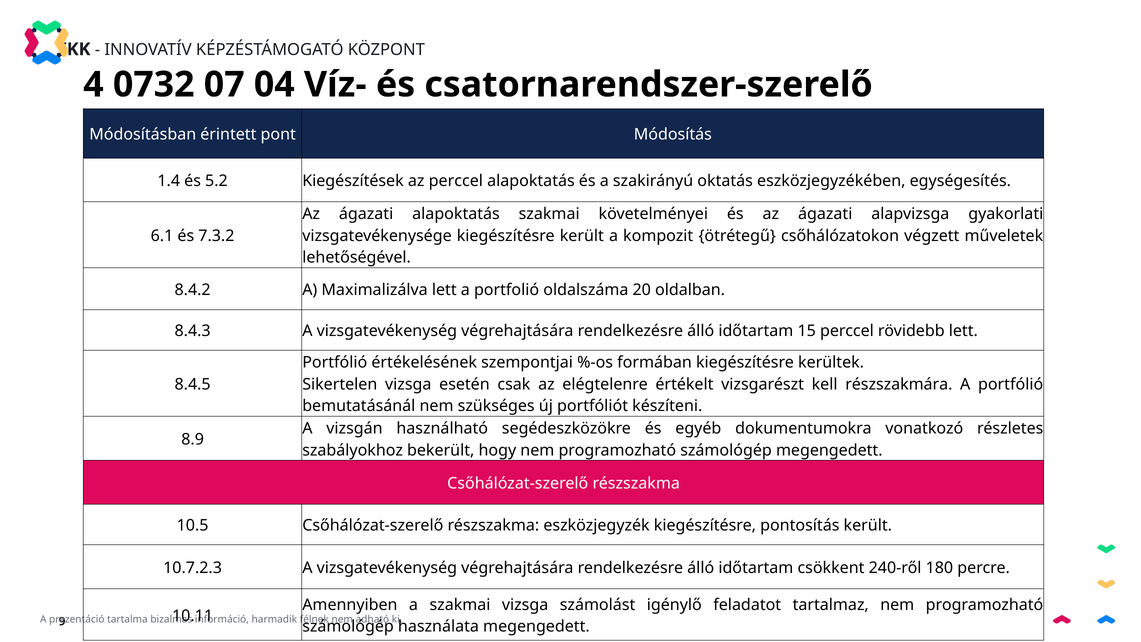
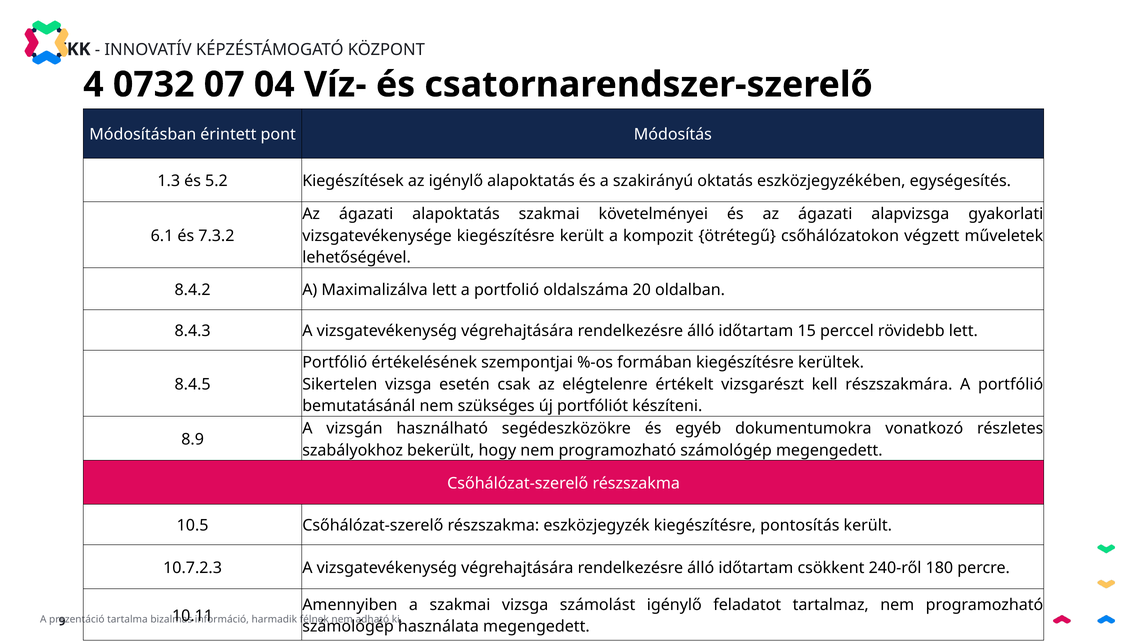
1.4: 1.4 -> 1.3 (169, 181)
az perccel: perccel -> igénylő (456, 181)
